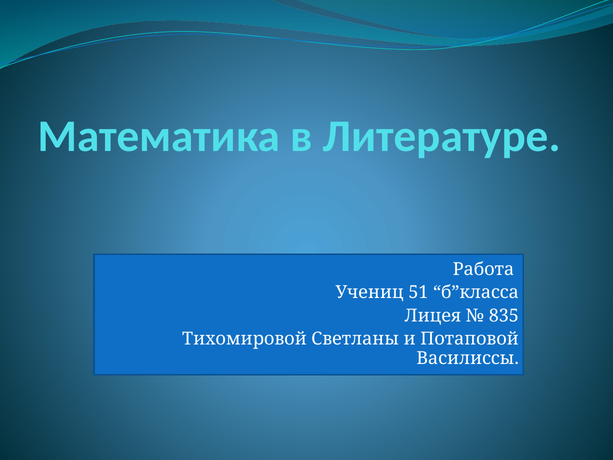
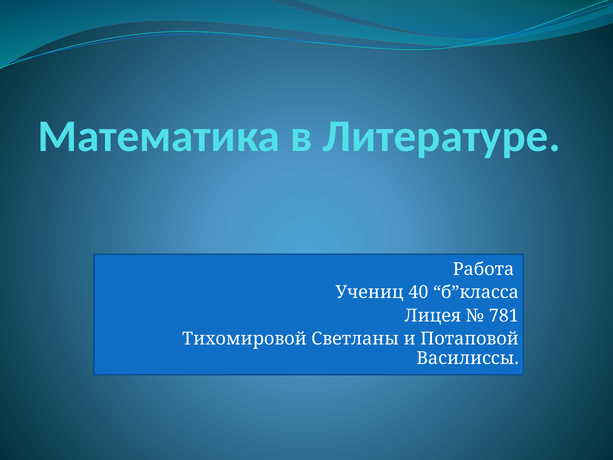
51: 51 -> 40 (418, 292)
835: 835 -> 781 (504, 316)
